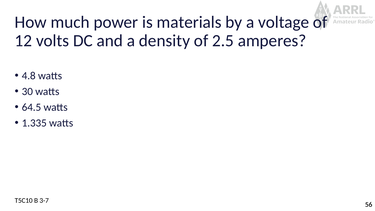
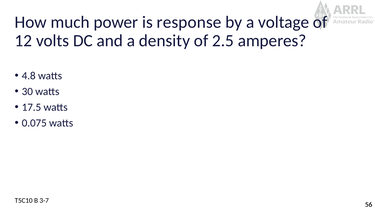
materials: materials -> response (189, 22)
64.5: 64.5 -> 17.5 (31, 107)
1.335: 1.335 -> 0.075 (34, 123)
